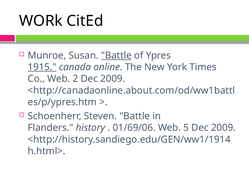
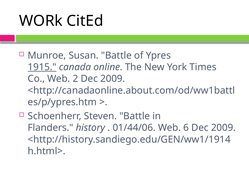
Battle underline: present -> none (116, 55)
01/69/06: 01/69/06 -> 01/44/06 (134, 128)
5: 5 -> 6 (186, 128)
